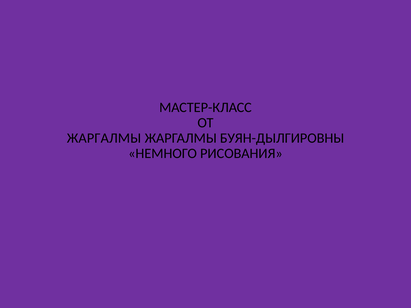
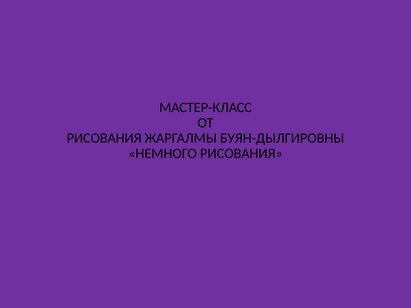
ЖАРГАЛМЫ: ЖАРГАЛМЫ -> РИСОВАНИЯ (104, 138)
